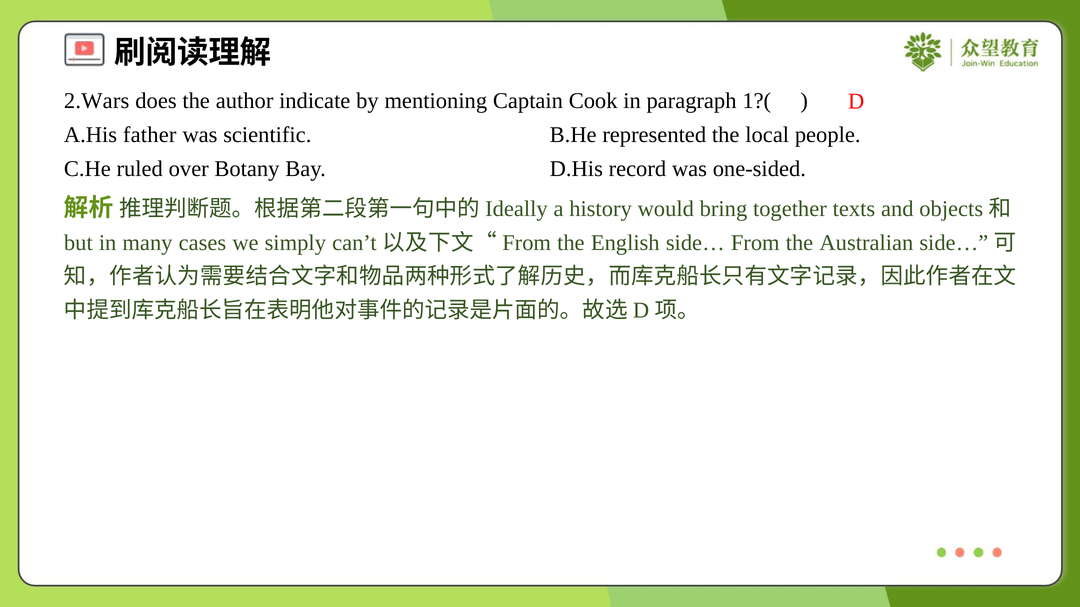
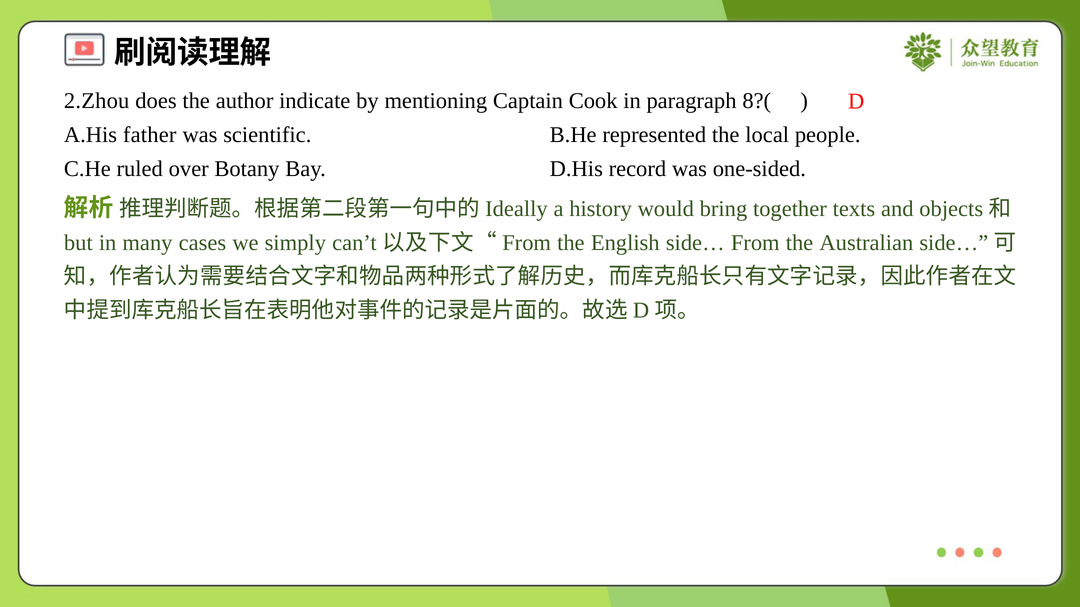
2.Wars: 2.Wars -> 2.Zhou (97, 101)
1?(: 1?( -> 8?( (757, 101)
